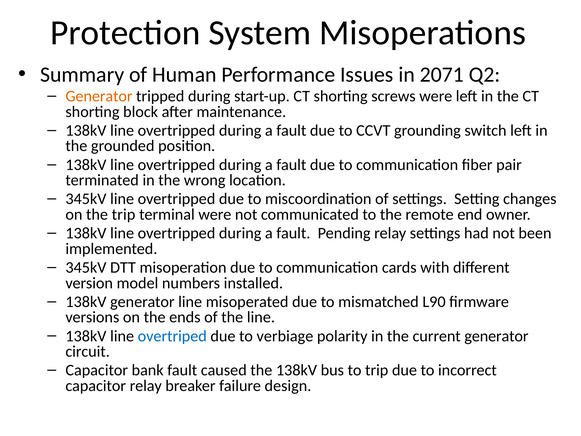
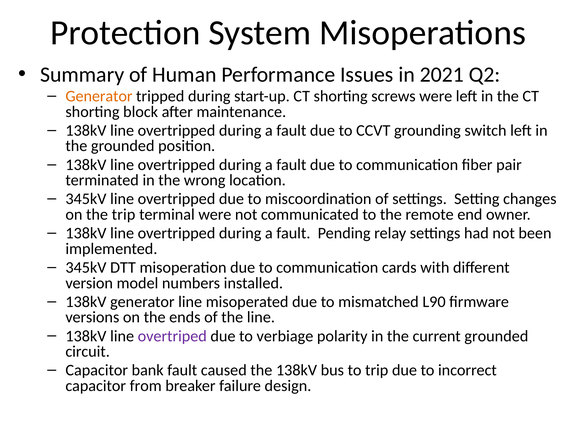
2071: 2071 -> 2021 (442, 74)
overtriped colour: blue -> purple (172, 336)
current generator: generator -> grounded (496, 336)
capacitor relay: relay -> from (146, 386)
